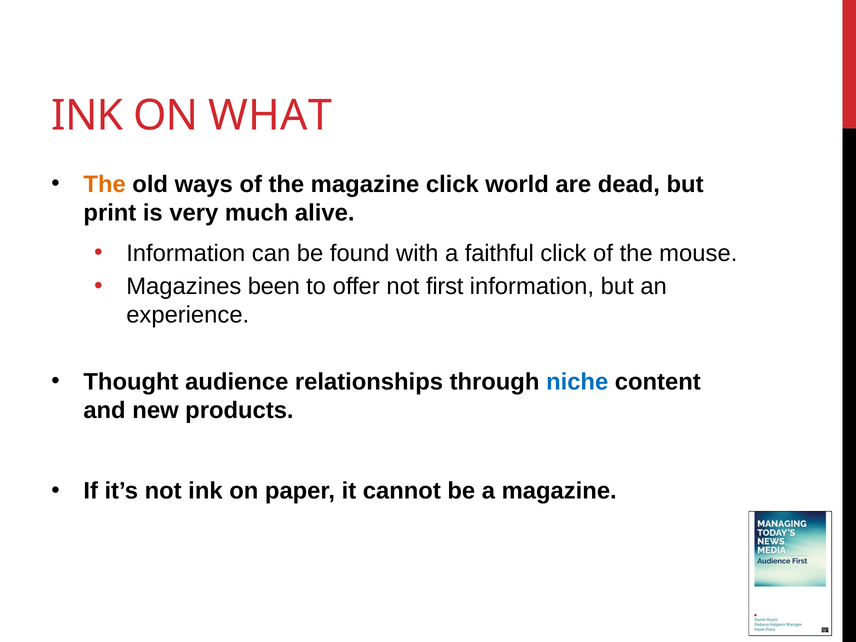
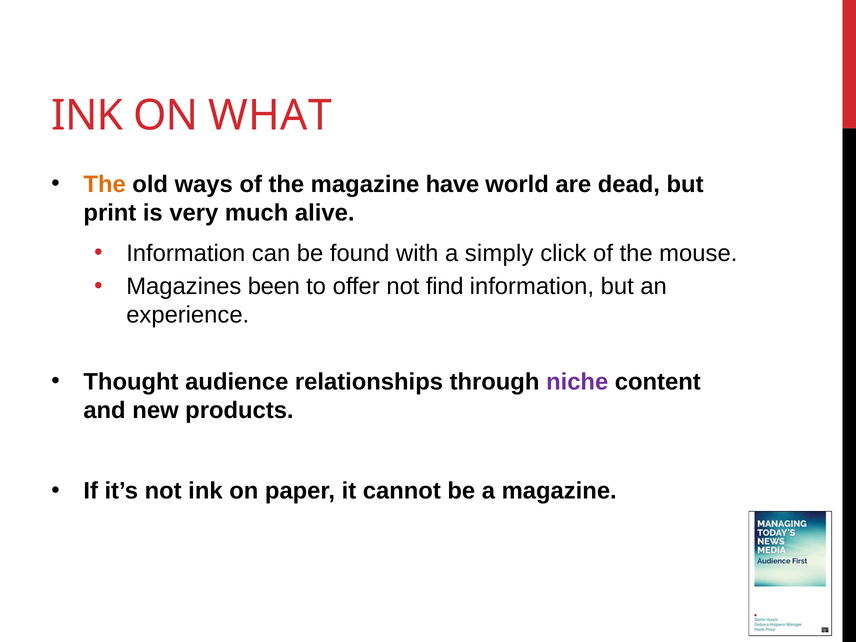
magazine click: click -> have (452, 184)
faithful: faithful -> simply (499, 253)
first: first -> find (445, 287)
niche colour: blue -> purple (577, 382)
